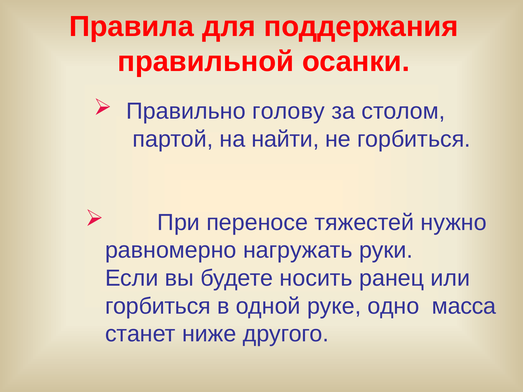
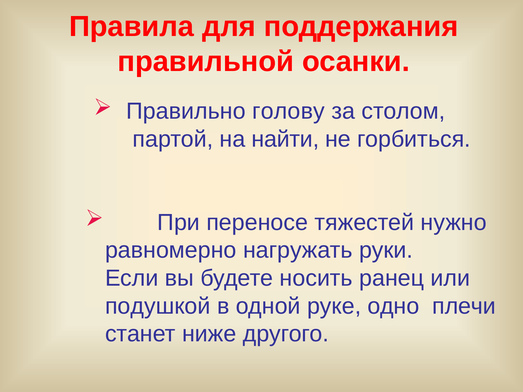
горбиться: горбиться -> подушкой (158, 306)
масса: масса -> плечи (464, 306)
